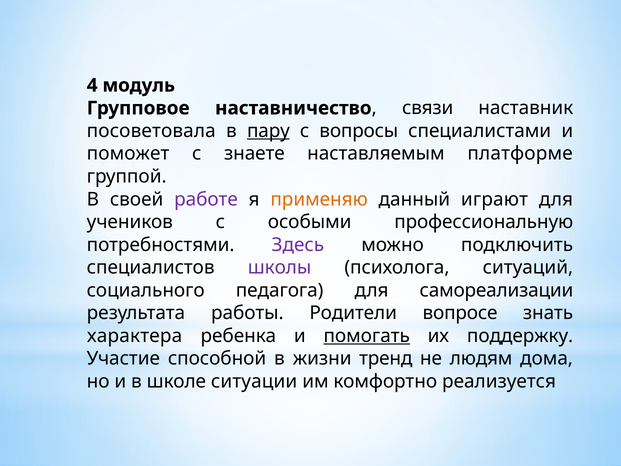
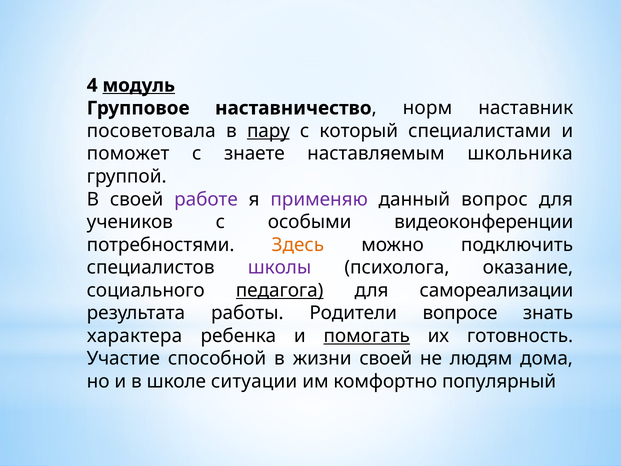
модуль underline: none -> present (139, 85)
связи: связи -> норм (427, 108)
вопросы: вопросы -> который (359, 131)
платформе: платформе -> школьника (520, 154)
применяю colour: orange -> purple (319, 199)
играют: играют -> вопрос (494, 199)
профессиональную: профессиональную -> видеоконференции (484, 222)
Здесь colour: purple -> orange (298, 245)
ситуаций: ситуаций -> оказание (528, 267)
педагога underline: none -> present (280, 290)
поддержку: поддержку -> готовность (520, 336)
жизни тренд: тренд -> своей (386, 358)
реализуется: реализуется -> популярный (499, 381)
